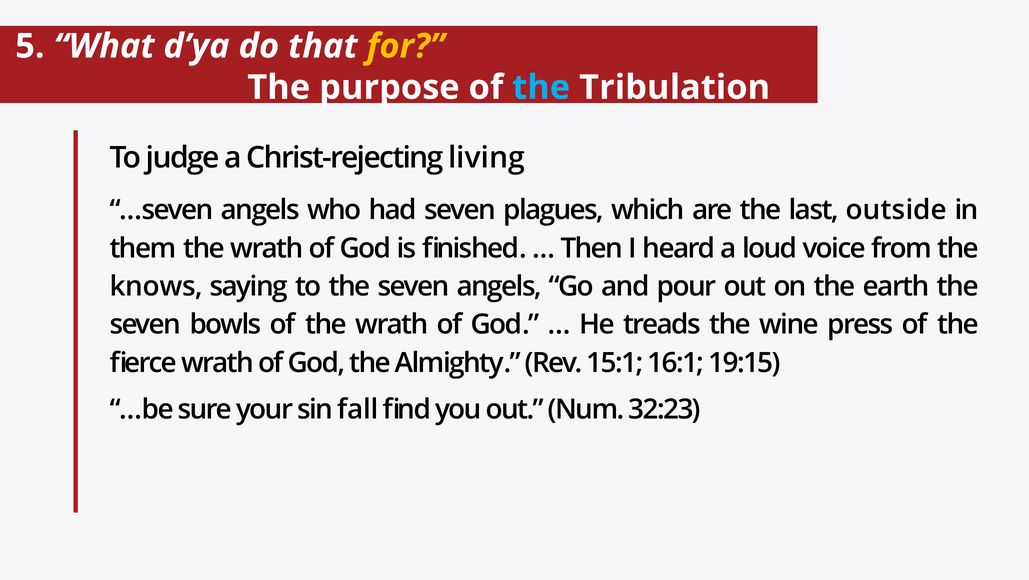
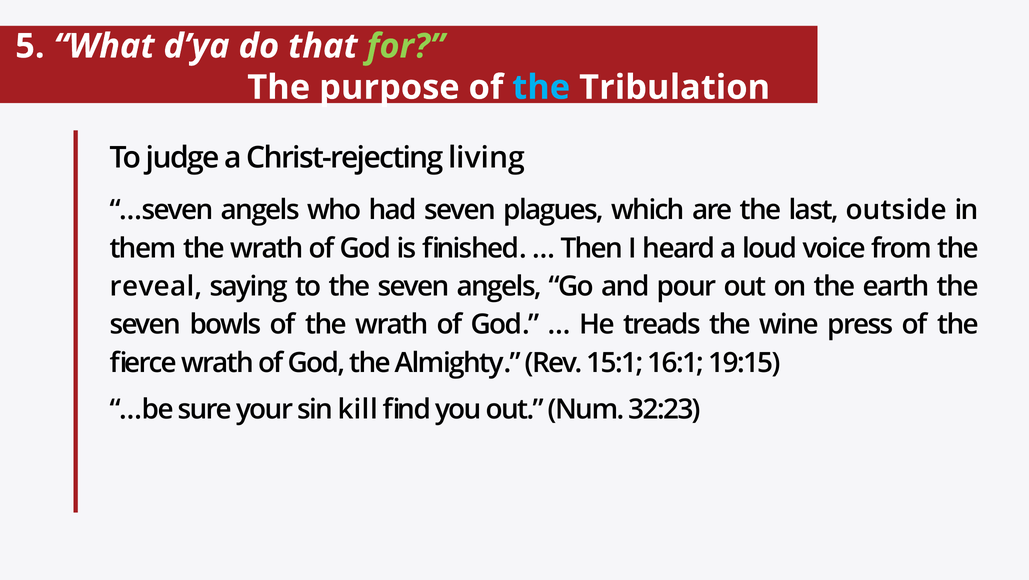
for colour: yellow -> light green (406, 46)
knows: knows -> reveal (156, 287)
fall: fall -> kill (358, 410)
